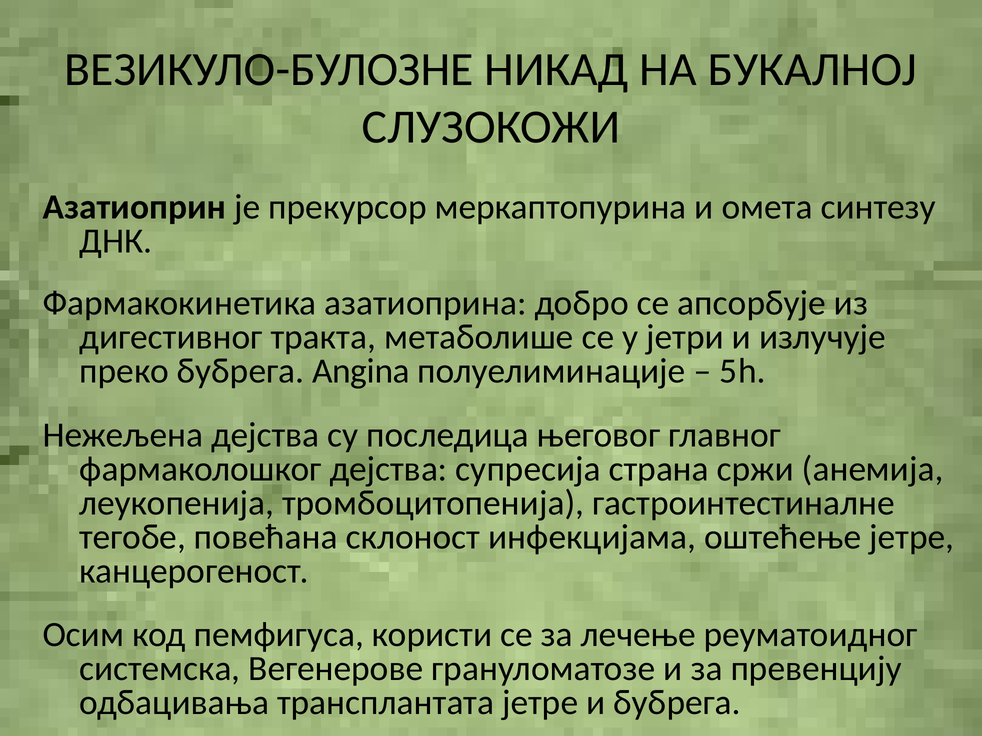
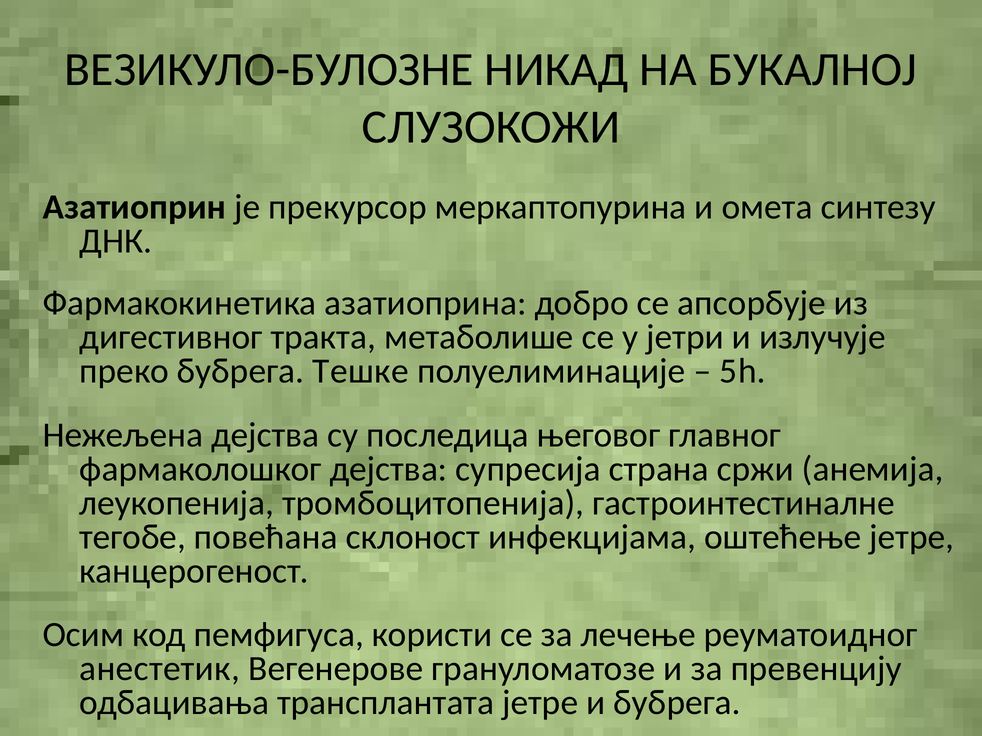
Angina: Angina -> Тешке (361, 371)
системска: системска -> анестетик (160, 669)
